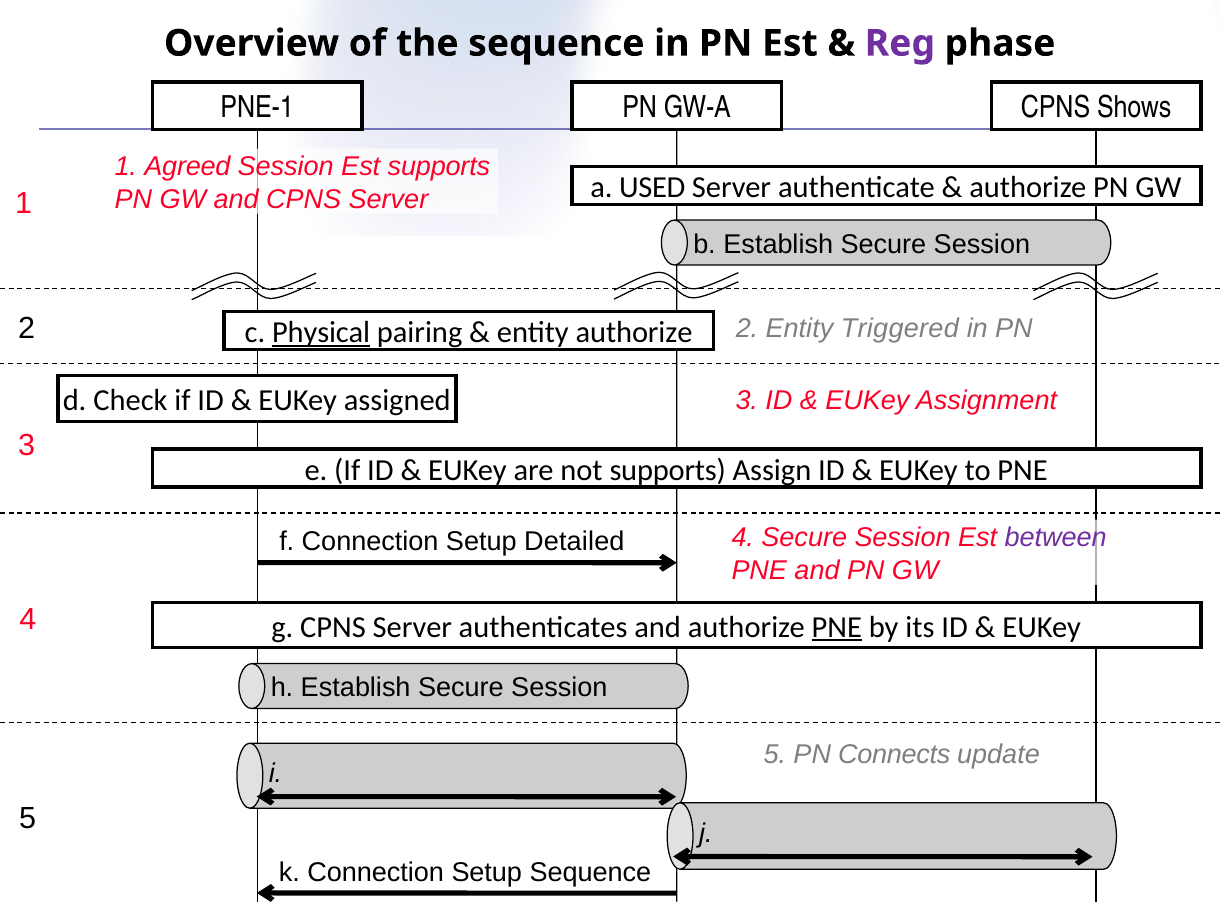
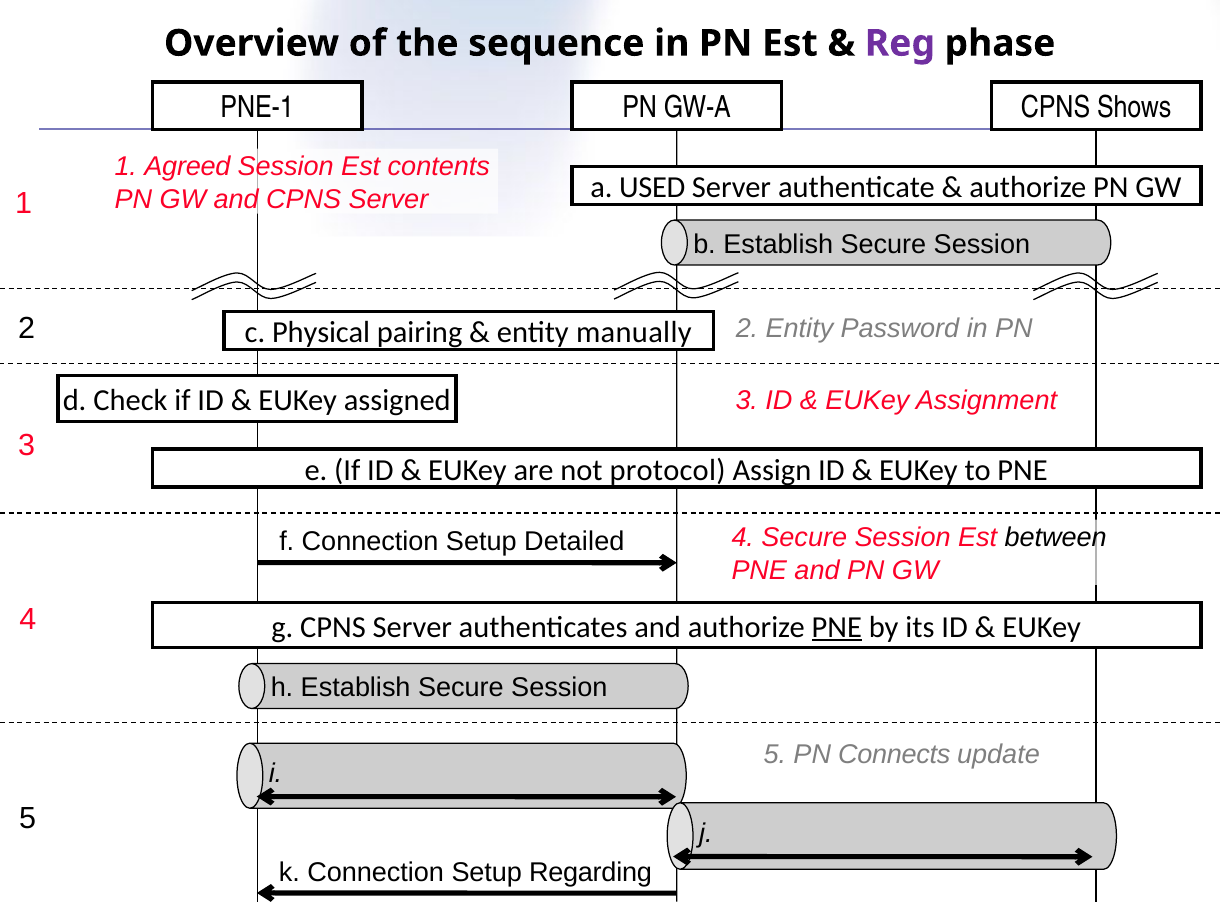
Est supports: supports -> contents (439, 167)
Triggered: Triggered -> Password (900, 329)
Physical underline: present -> none (321, 332)
entity authorize: authorize -> manually (634, 332)
not supports: supports -> protocol (668, 470)
between colour: purple -> black (1056, 538)
Setup Sequence: Sequence -> Regarding (590, 872)
